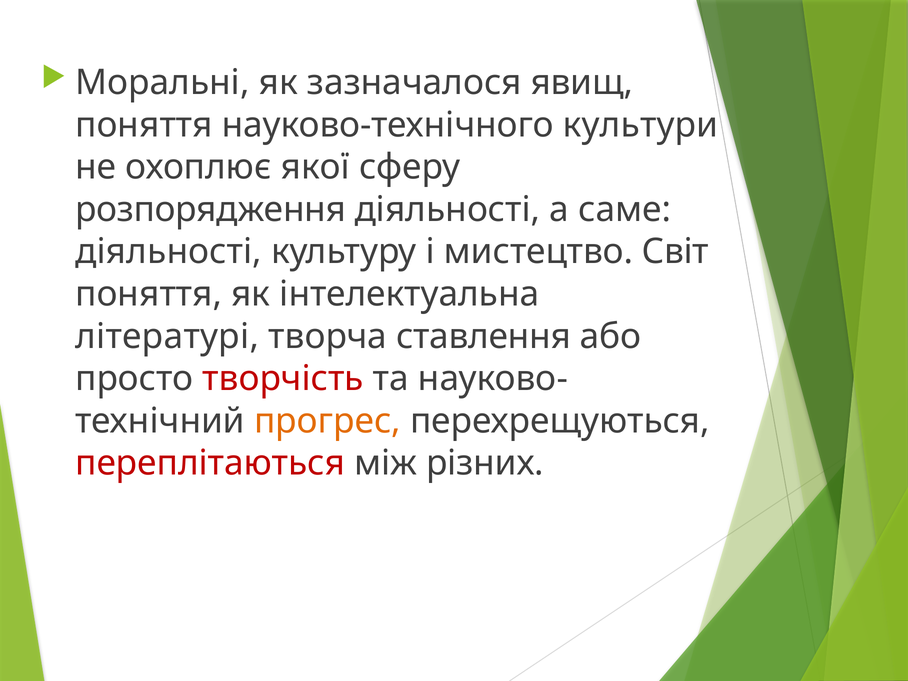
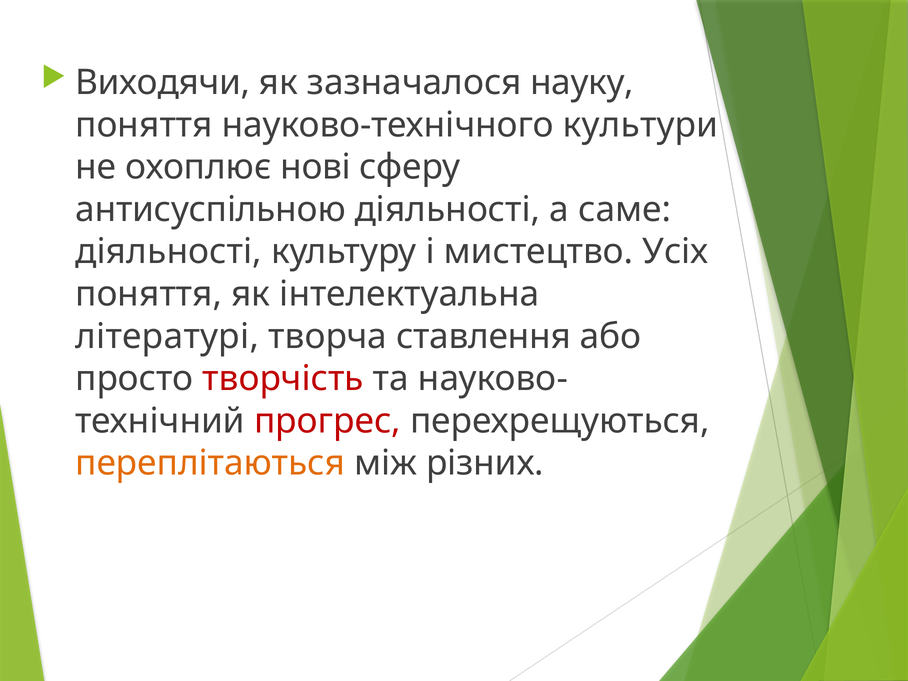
Моральні: Моральні -> Виходячи (163, 83)
явищ: явищ -> науку (582, 83)
якої: якої -> нові (316, 167)
розпорядження: розпорядження -> антисуспільною (211, 209)
Світ: Світ -> Усіх (675, 252)
прогрес colour: orange -> red (328, 421)
переплітаються colour: red -> orange (210, 463)
